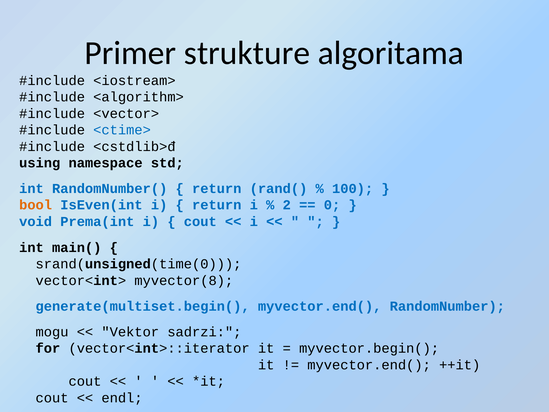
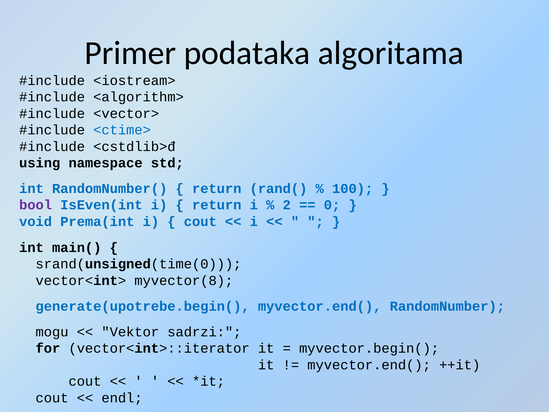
strukture: strukture -> podataka (247, 53)
bool colour: orange -> purple (36, 205)
generate(multiset.begin(: generate(multiset.begin( -> generate(upotrebe.begin( (143, 306)
